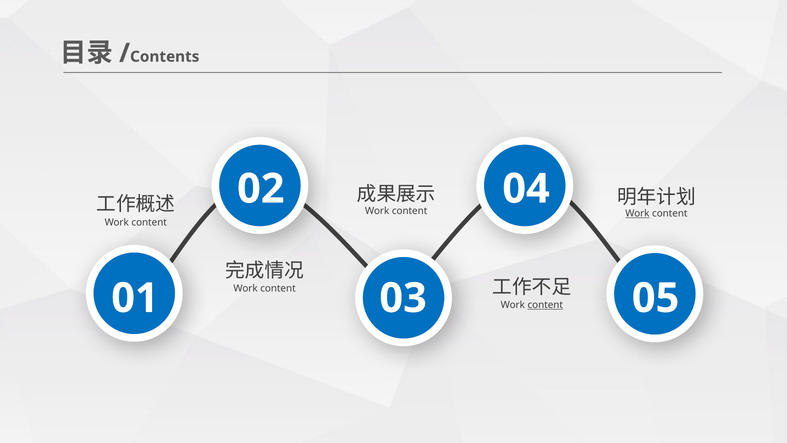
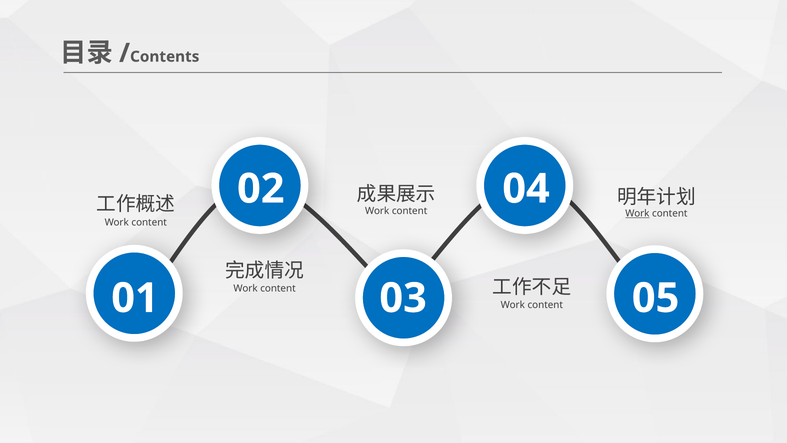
content underline: present -> none (545, 305)
